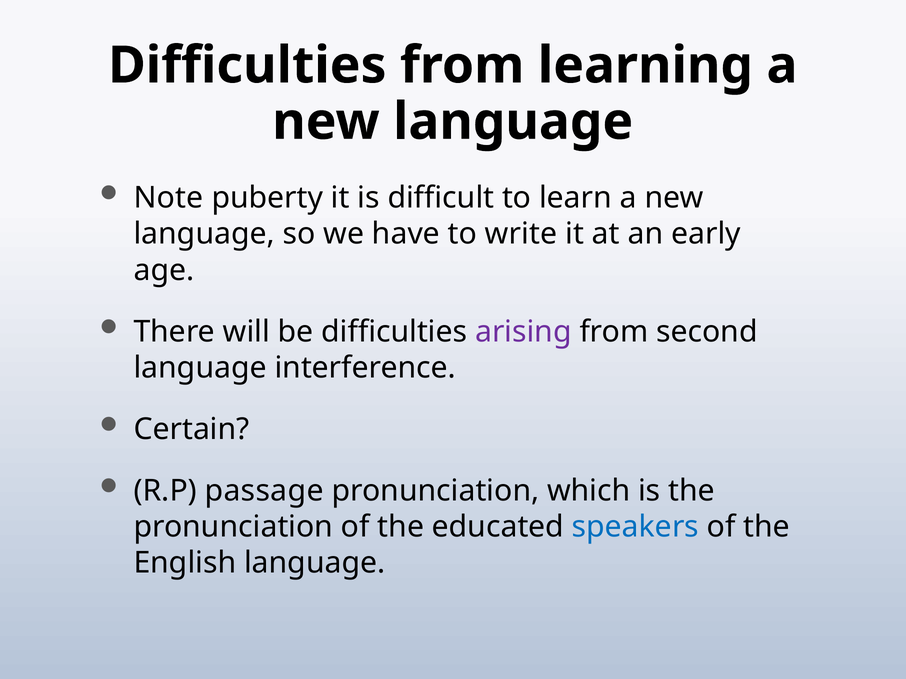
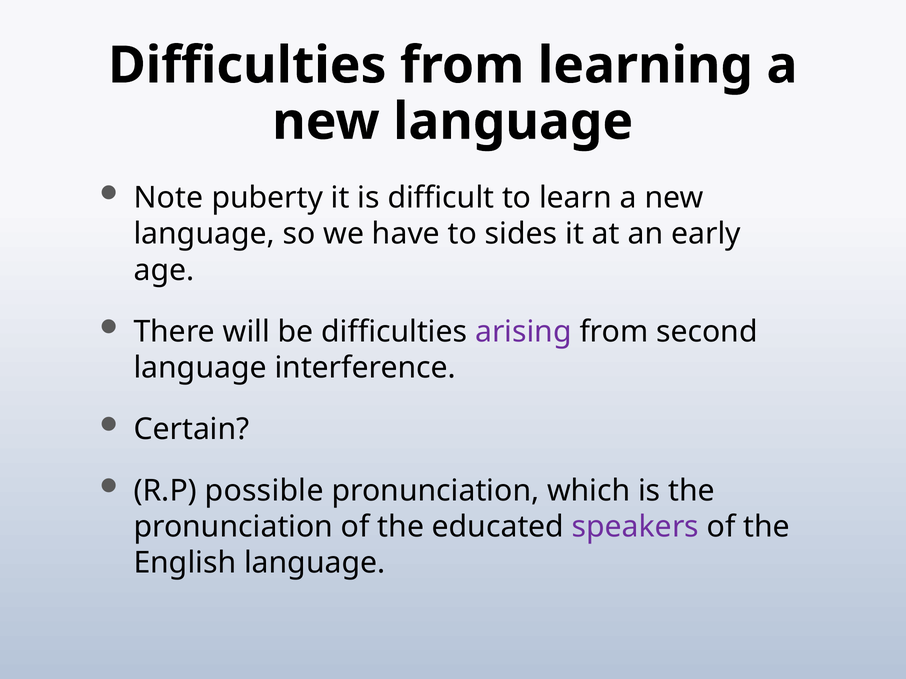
write: write -> sides (521, 234)
passage: passage -> possible (264, 491)
speakers colour: blue -> purple (635, 527)
